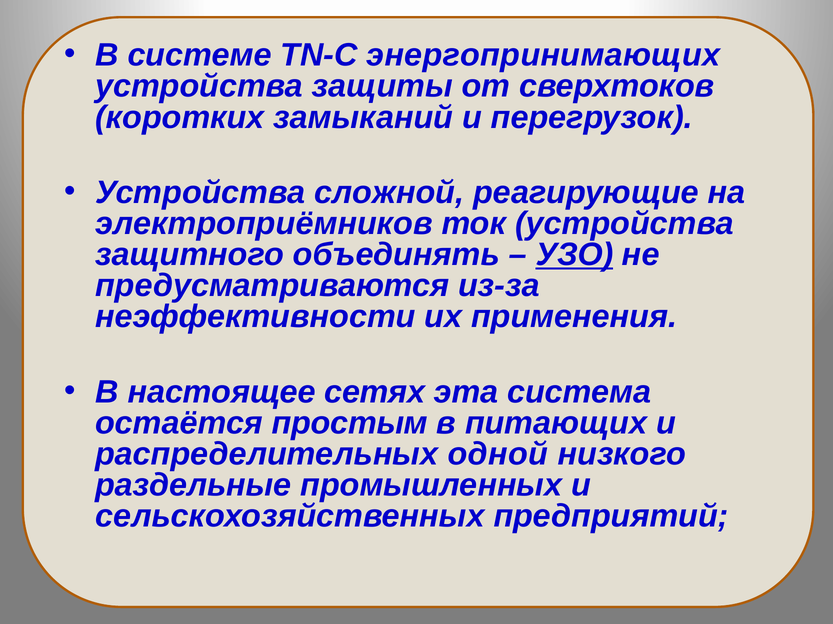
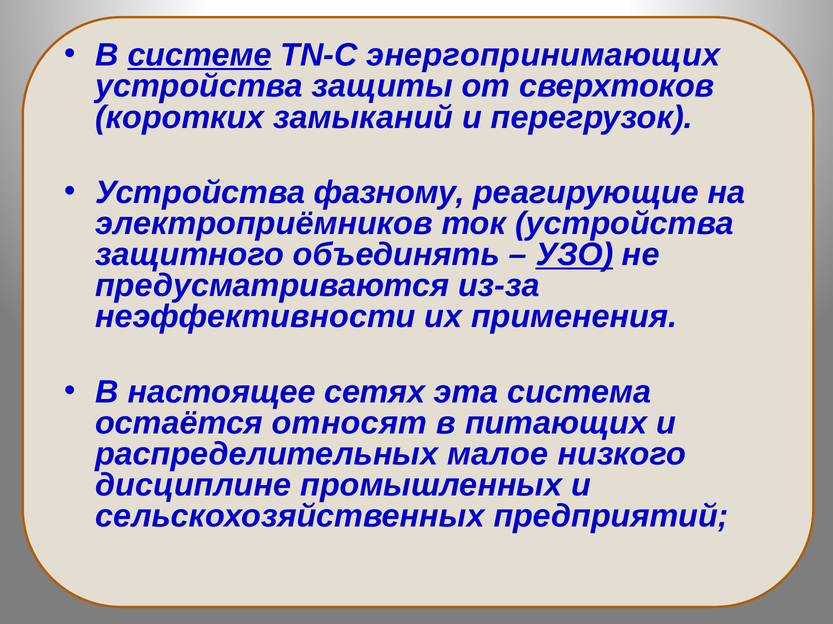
системе underline: none -> present (200, 55)
сложной: сложной -> фазному (389, 193)
простым: простым -> относят (350, 423)
одной: одной -> малое (498, 455)
раздельные: раздельные -> дисциплине (193, 486)
